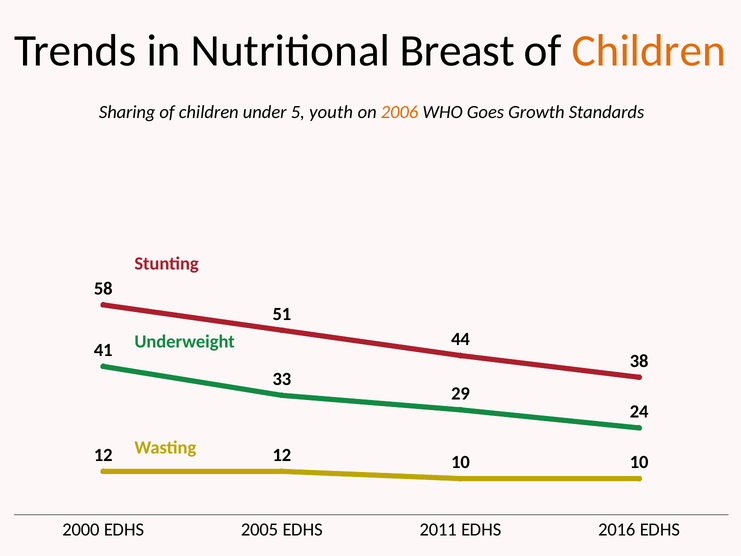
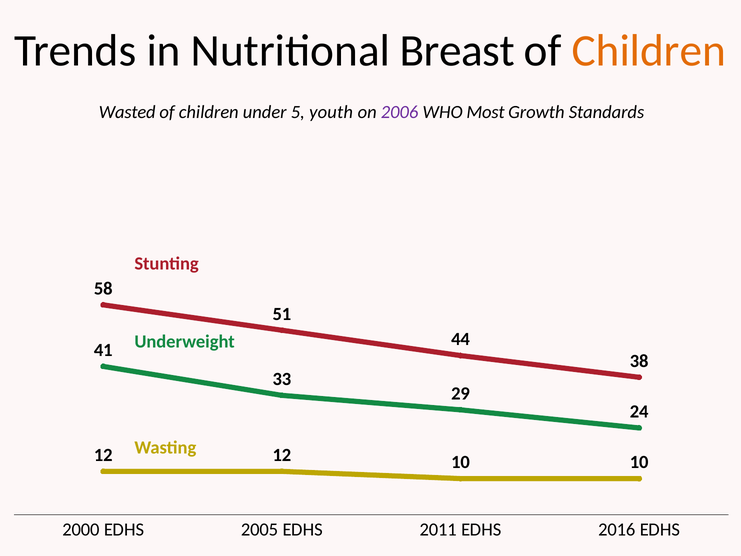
Sharing: Sharing -> Wasted (127, 112)
2006 colour: orange -> purple (400, 112)
Goes: Goes -> Most (486, 112)
